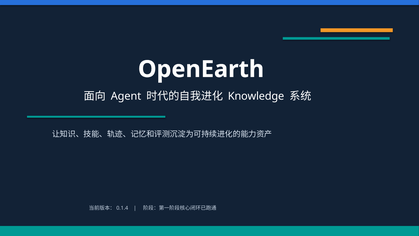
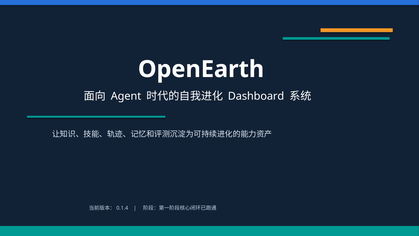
Knowledge: Knowledge -> Dashboard (256, 96)
